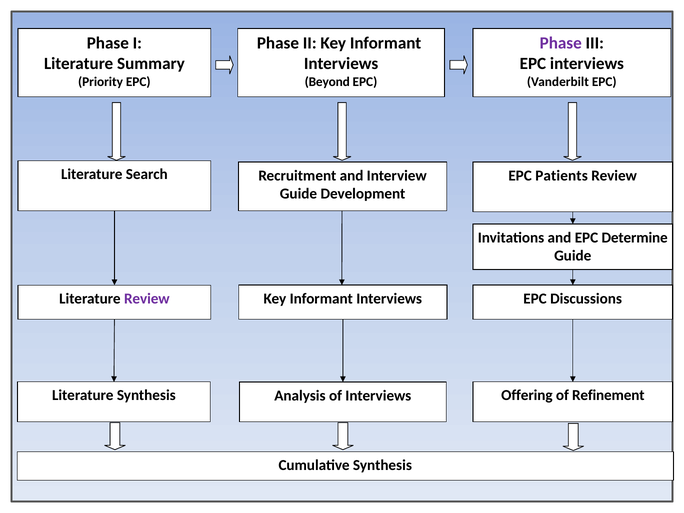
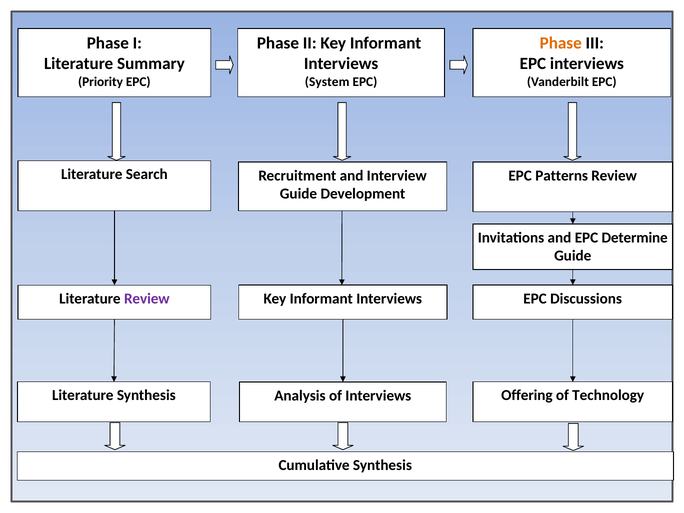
Phase colour: purple -> orange (561, 43)
Beyond: Beyond -> System (327, 82)
Patients: Patients -> Patterns (562, 175)
Refinement: Refinement -> Technology (608, 395)
